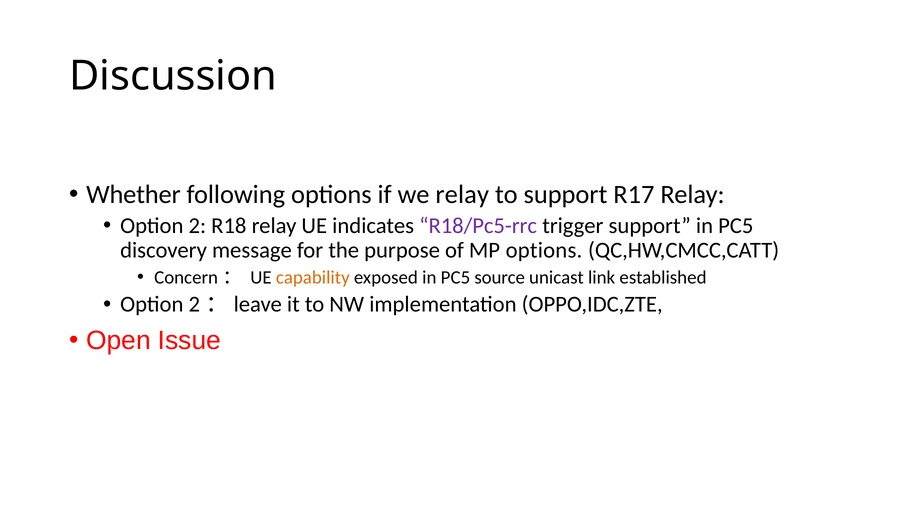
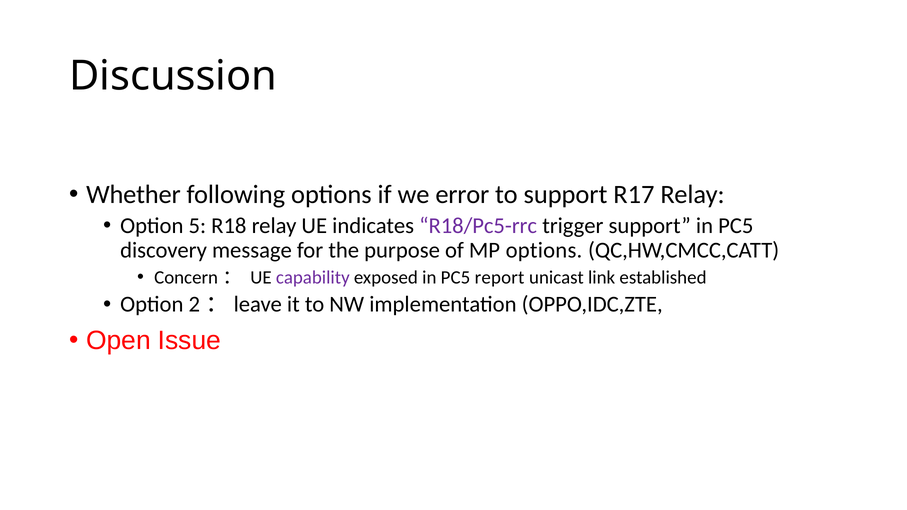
we relay: relay -> error (462, 195)
2: 2 -> 5 (197, 226)
capability colour: orange -> purple (313, 277)
source: source -> report (500, 277)
